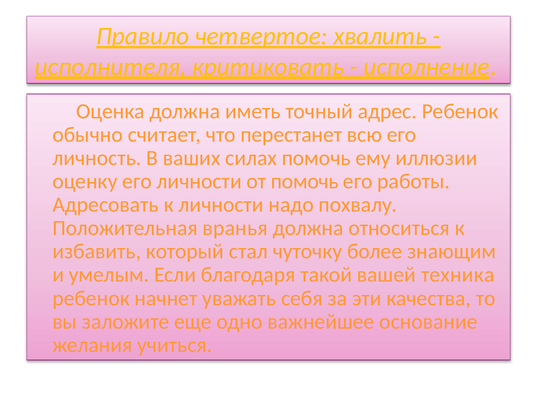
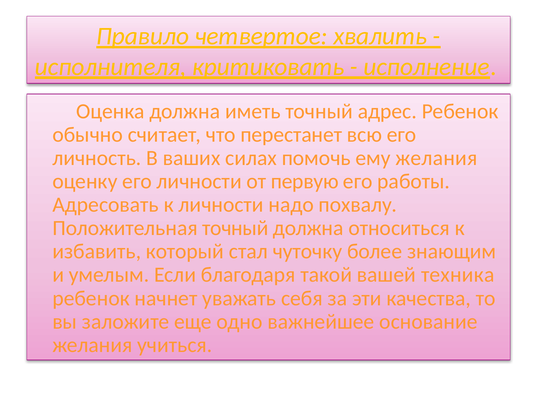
ему иллюзии: иллюзии -> желания (436, 158)
от помочь: помочь -> первую (305, 181)
Положительная вранья: вранья -> точный (235, 228)
